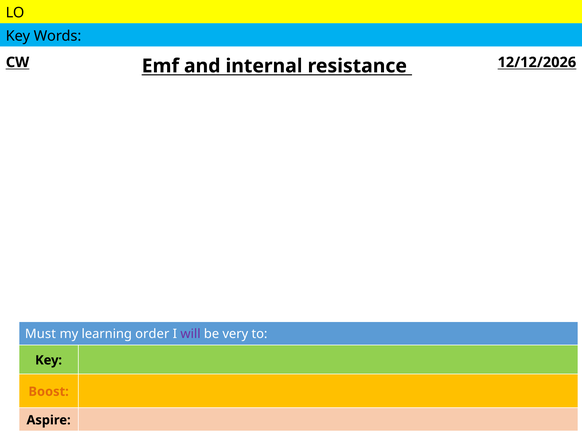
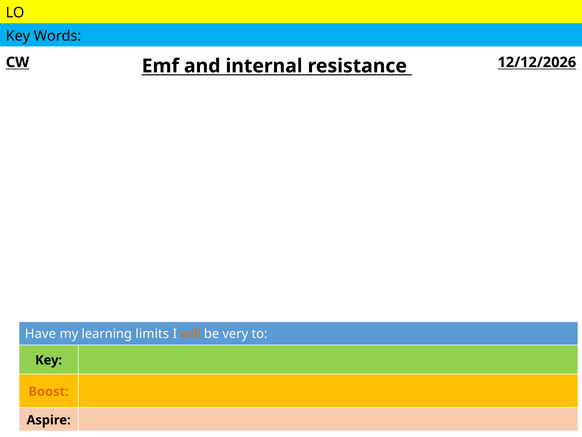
Must: Must -> Have (40, 334)
order: order -> limits (152, 334)
will colour: purple -> orange (191, 334)
